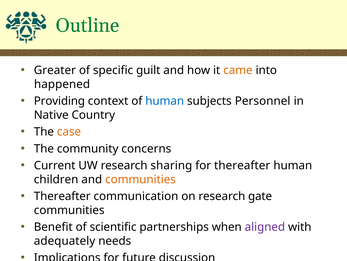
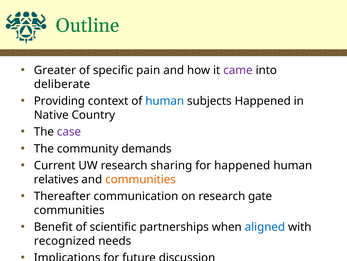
guilt: guilt -> pain (148, 70)
came colour: orange -> purple (238, 70)
happened: happened -> deliberate (62, 84)
subjects Personnel: Personnel -> Happened (263, 101)
case colour: orange -> purple (69, 132)
concerns: concerns -> demands (146, 148)
for thereafter: thereafter -> happened (242, 165)
children: children -> relatives (56, 179)
aligned colour: purple -> blue (265, 226)
adequately: adequately -> recognized (65, 240)
